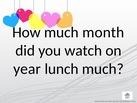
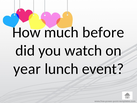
month: month -> before (103, 32)
lunch much: much -> event (103, 69)
